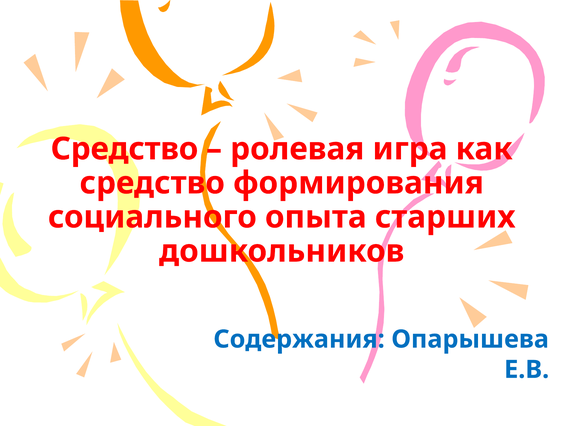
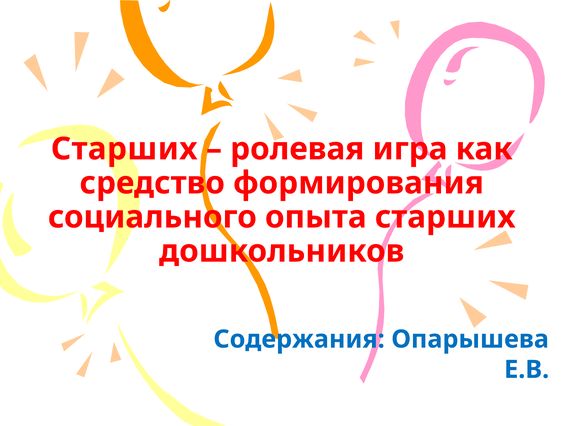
Средство: Средство -> Старших (124, 149)
